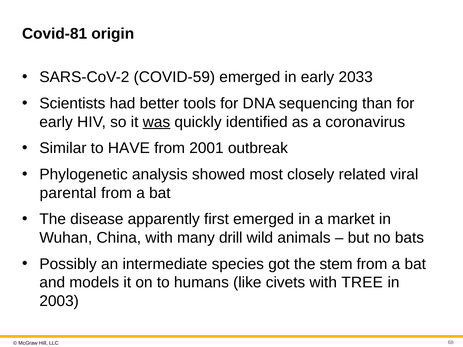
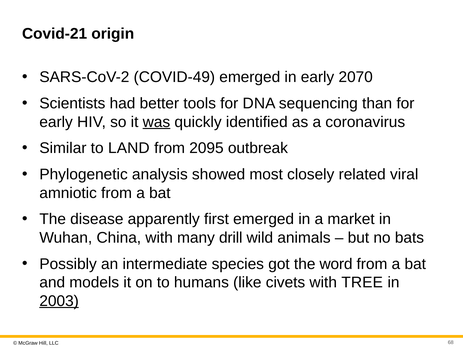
Covid-81: Covid-81 -> Covid-21 (55, 34)
COVID-59: COVID-59 -> COVID-49 (174, 77)
2033: 2033 -> 2070 (356, 77)
HAVE: HAVE -> LAND (129, 148)
2001: 2001 -> 2095 (206, 148)
parental: parental -> amniotic (68, 193)
stem: stem -> word (336, 264)
2003 underline: none -> present (59, 301)
